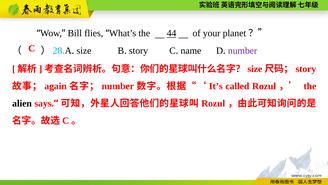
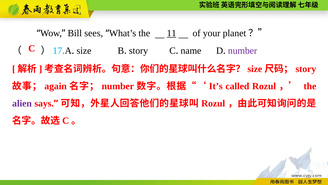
flies: flies -> sees (94, 33)
44: 44 -> 11 (172, 33)
28: 28 -> 17 (57, 50)
alien colour: black -> purple (22, 103)
